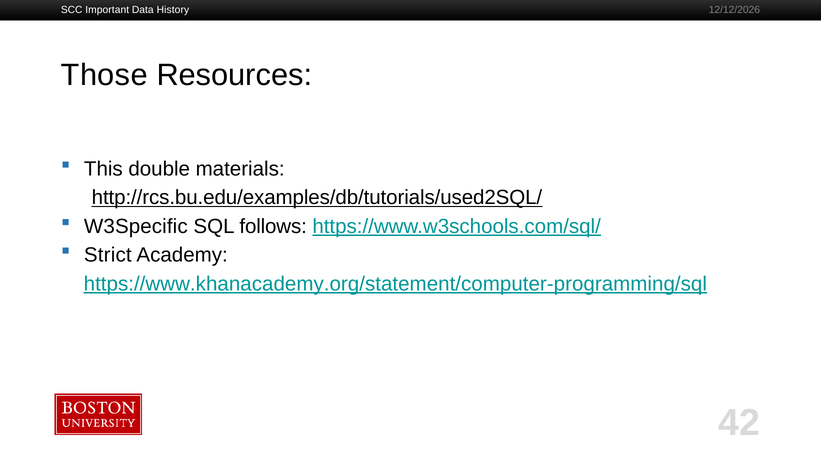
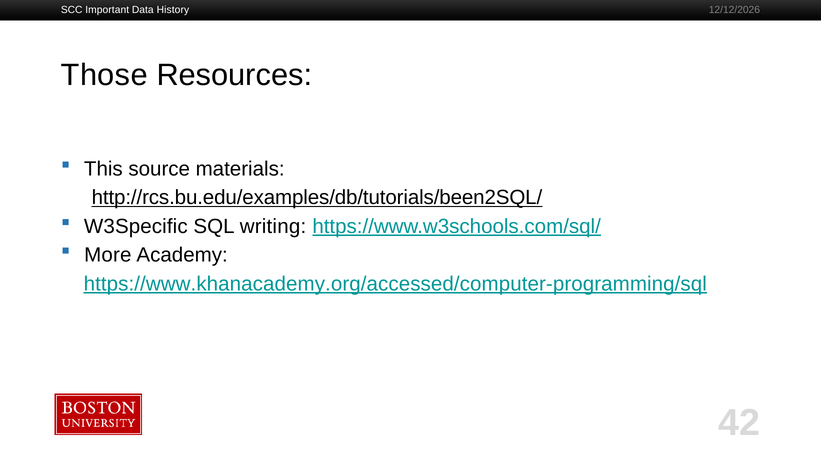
double: double -> source (159, 169)
http://rcs.bu.edu/examples/db/tutorials/used2SQL/: http://rcs.bu.edu/examples/db/tutorials/used2SQL/ -> http://rcs.bu.edu/examples/db/tutorials/been2SQL/ (317, 197)
follows: follows -> writing (273, 226)
Strict: Strict -> More (108, 255)
https://www.khanacademy.org/statement/computer-programming/sql: https://www.khanacademy.org/statement/computer-programming/sql -> https://www.khanacademy.org/accessed/computer-programming/sql (395, 284)
